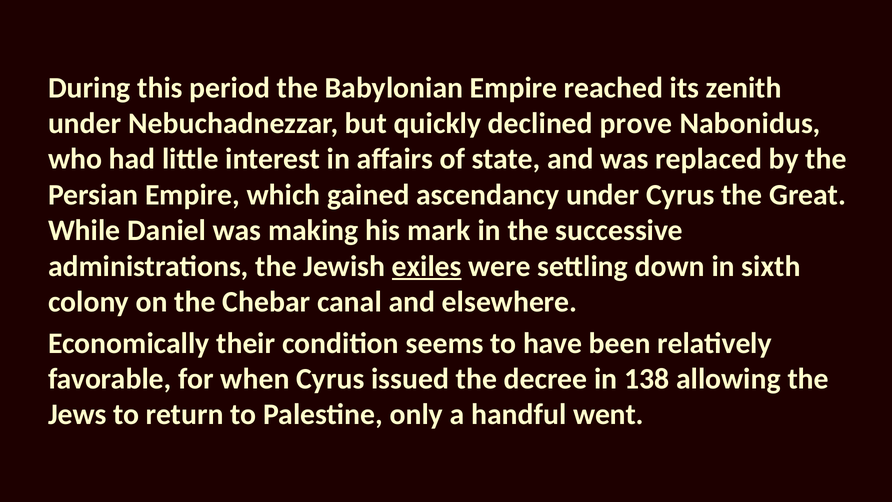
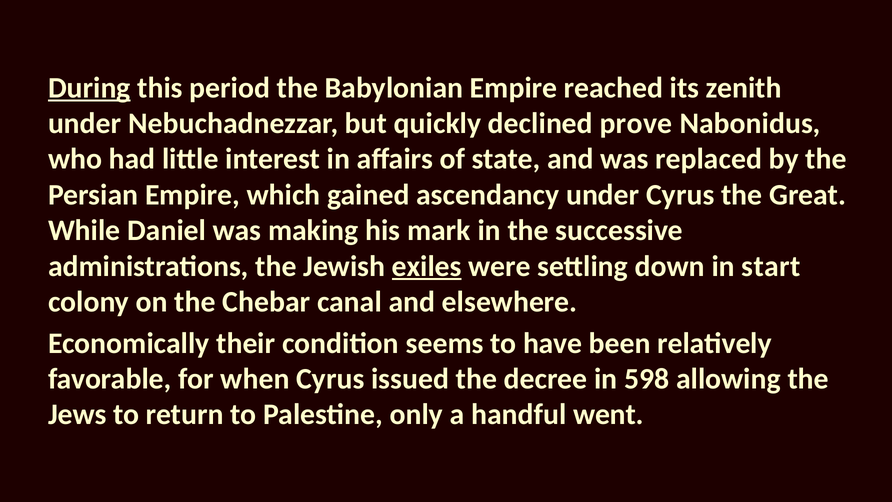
During underline: none -> present (89, 88)
sixth: sixth -> start (771, 266)
138: 138 -> 598 (647, 379)
